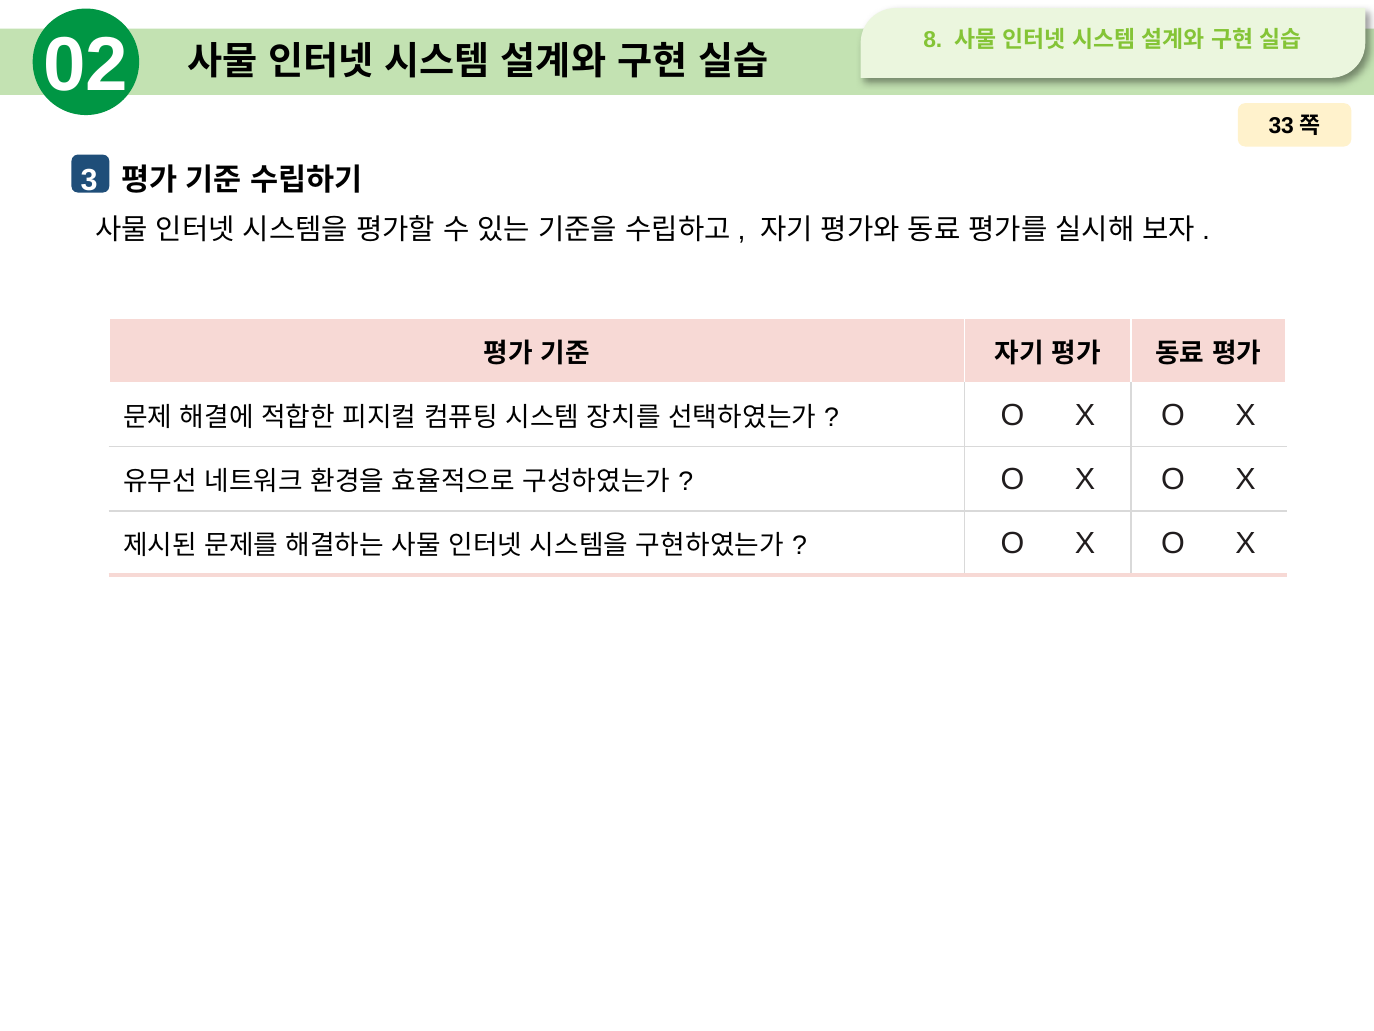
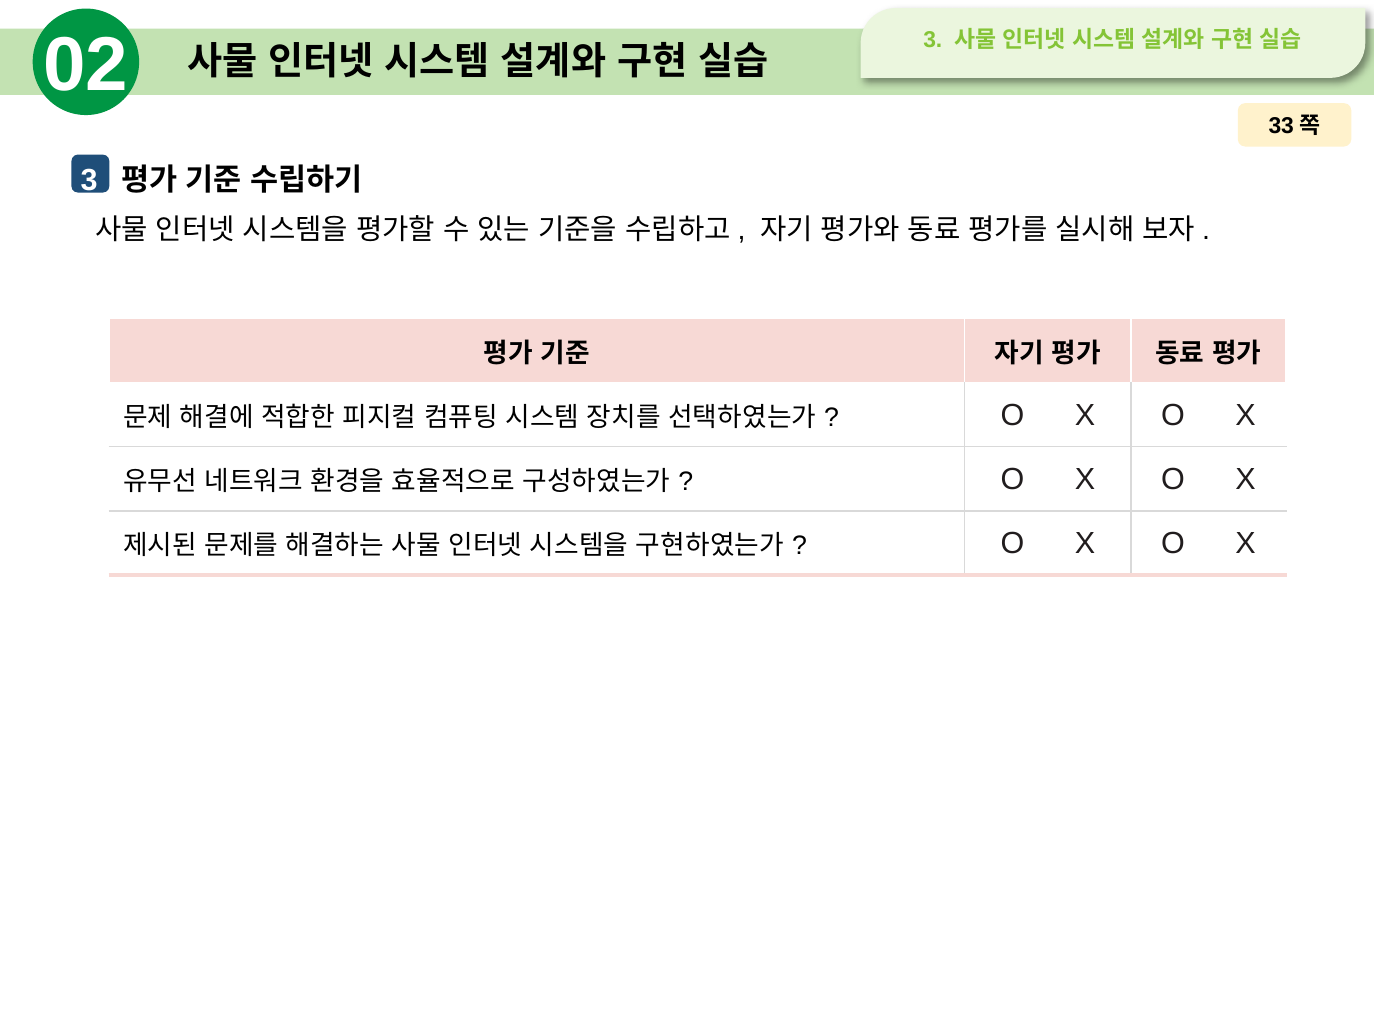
02 8: 8 -> 3 (933, 40)
